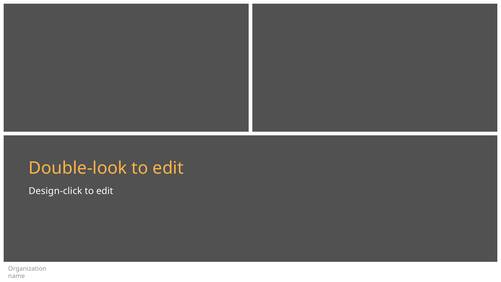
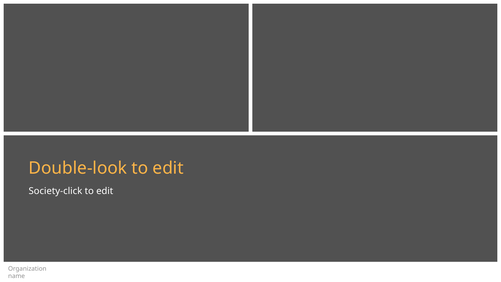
Design-click: Design-click -> Society-click (55, 191)
